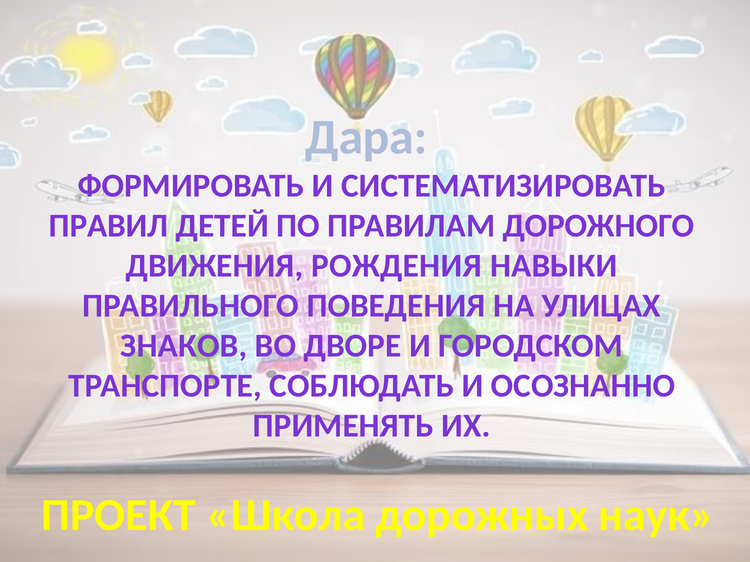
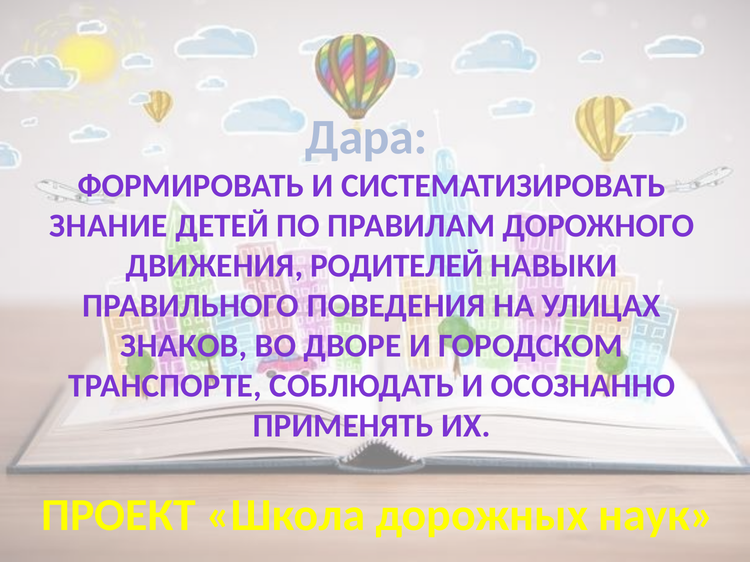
ПРАВИЛ: ПРАВИЛ -> ЗНАНИЕ (108, 226)
РОЖДЕНИЯ: РОЖДЕНИЯ -> РОДИТЕЛЕЙ (397, 266)
